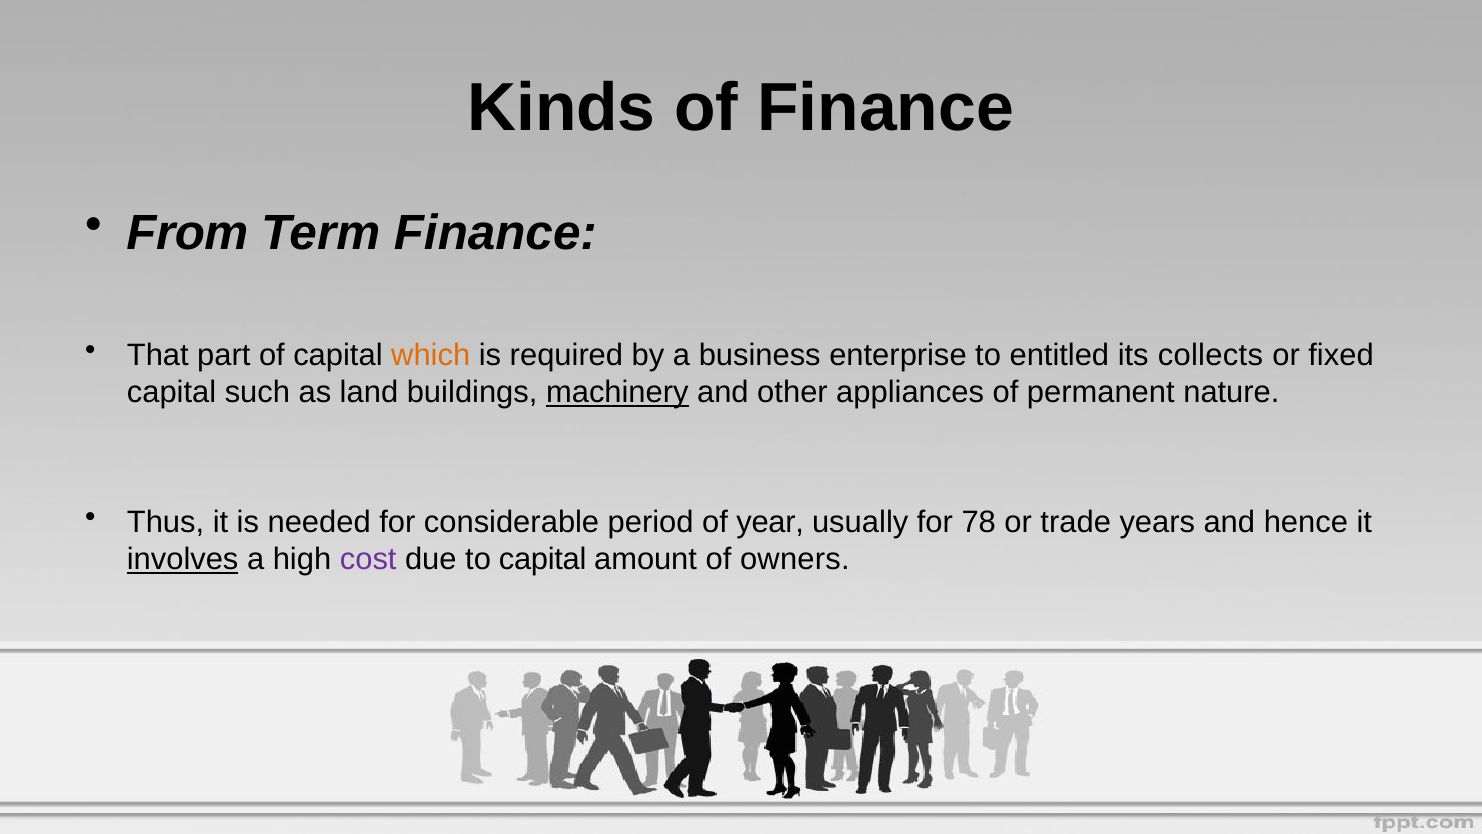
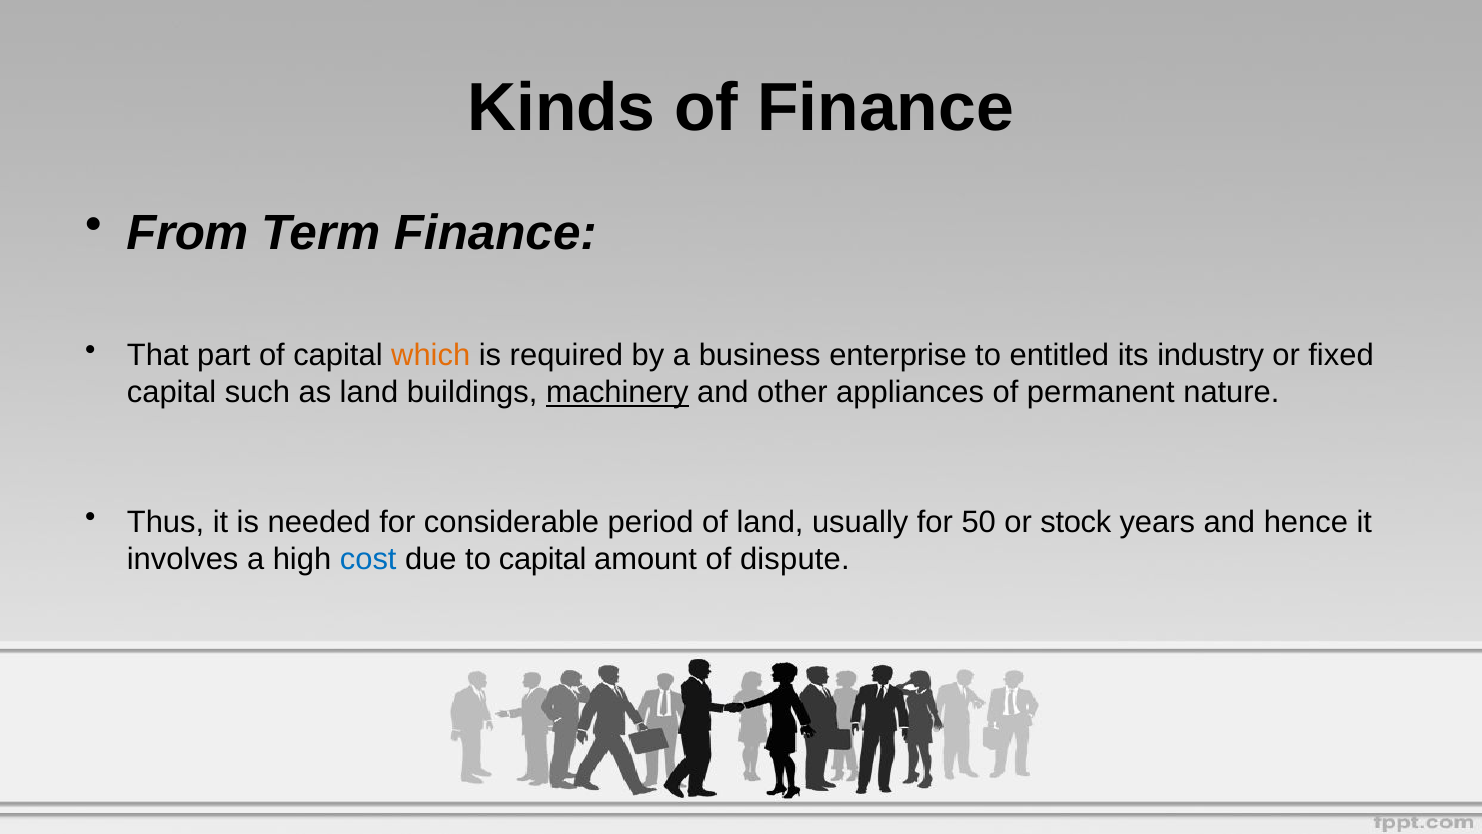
collects: collects -> industry (1211, 355)
of year: year -> land (770, 522)
78: 78 -> 50 (979, 522)
trade: trade -> stock (1076, 522)
involves underline: present -> none (183, 559)
cost colour: purple -> blue (368, 559)
owners: owners -> dispute (795, 559)
